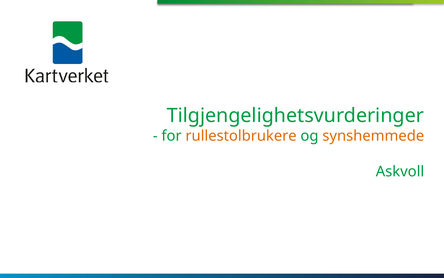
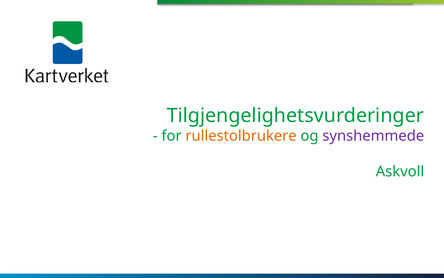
synshemmede colour: orange -> purple (373, 136)
